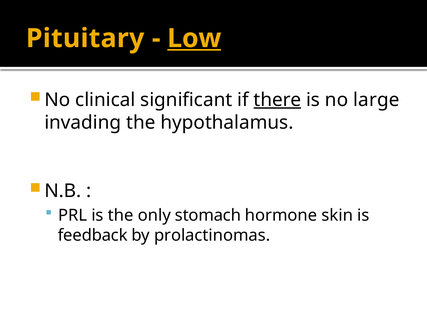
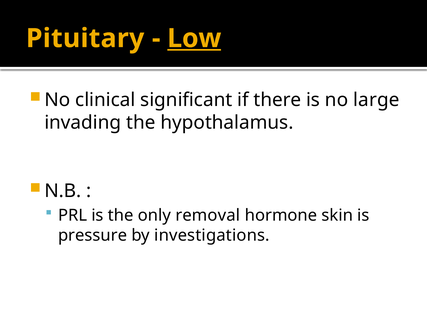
there underline: present -> none (277, 100)
stomach: stomach -> removal (208, 216)
feedback: feedback -> pressure (93, 235)
prolactinomas: prolactinomas -> investigations (212, 235)
